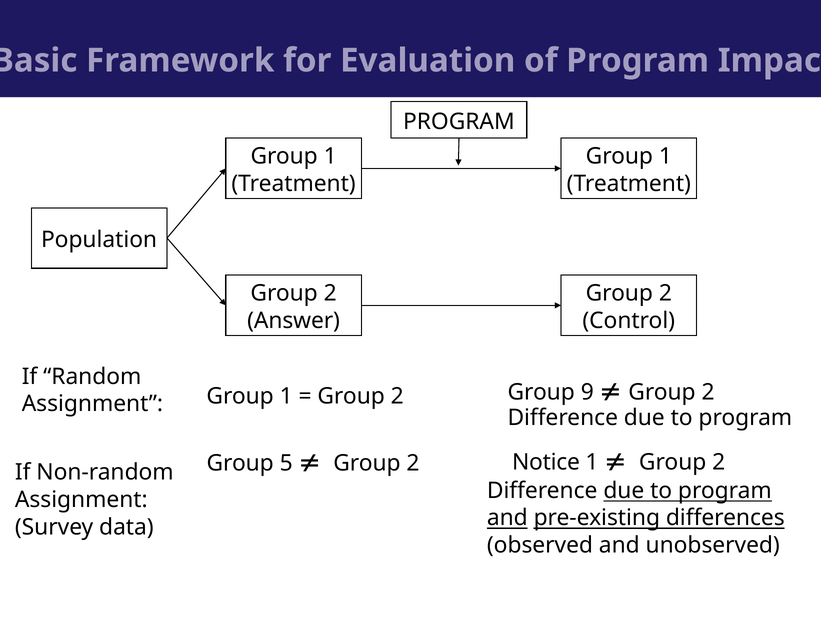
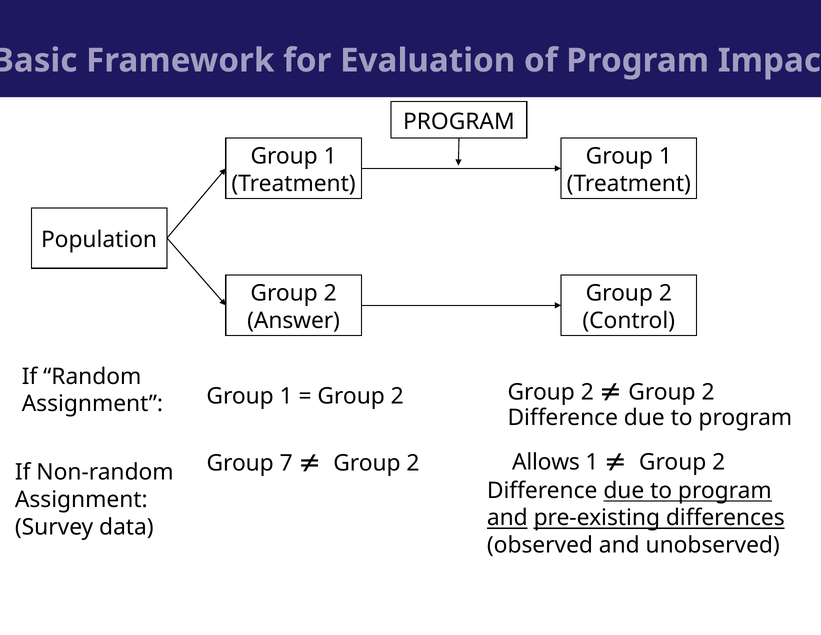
9: 9 -> 2 (587, 392)
Notice: Notice -> Allows (546, 462)
5: 5 -> 7 (286, 463)
